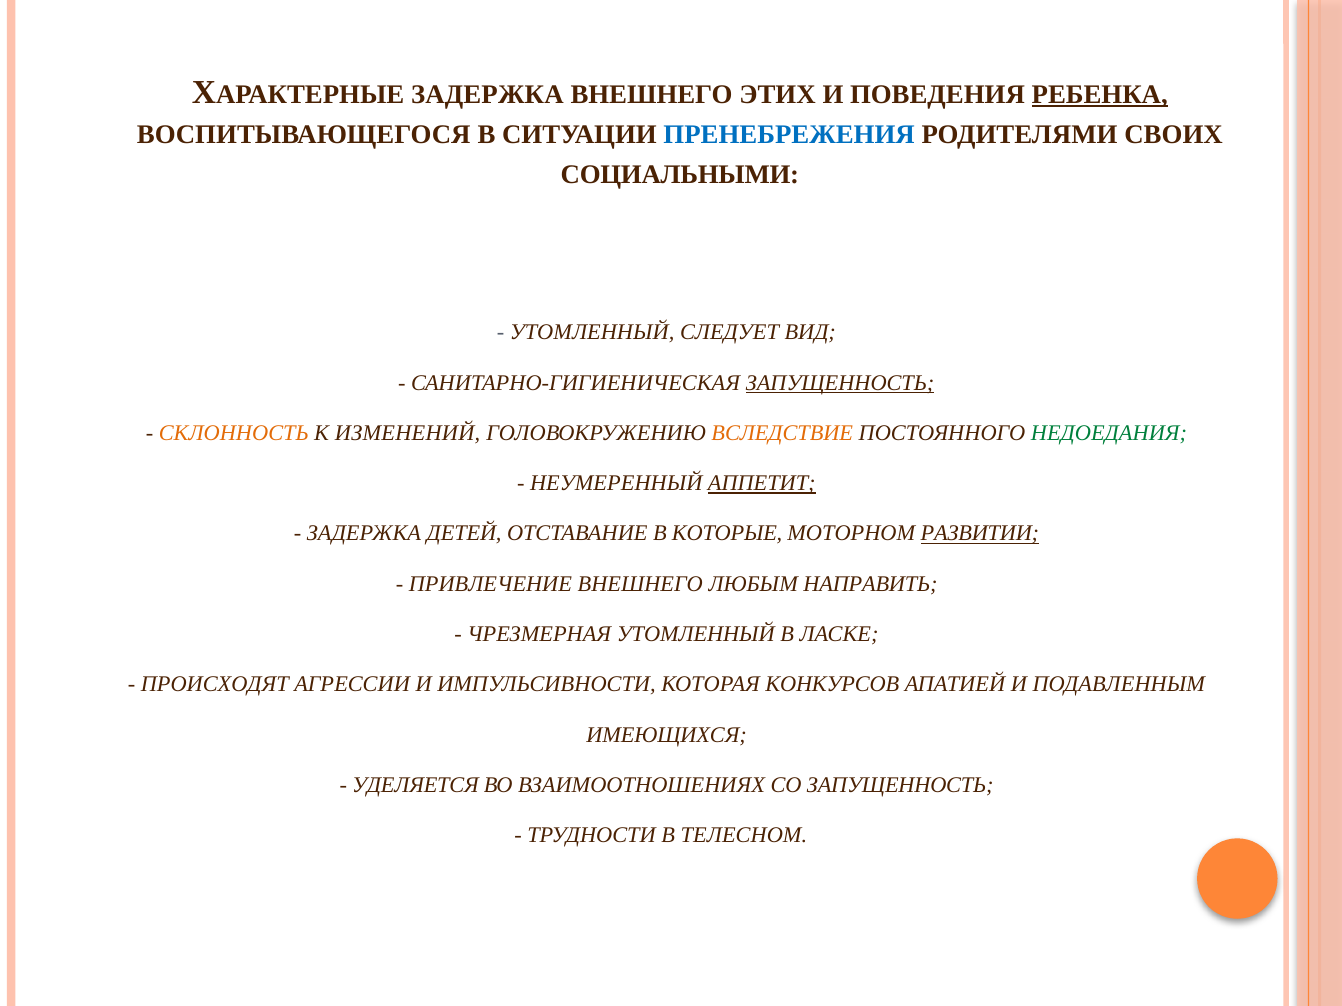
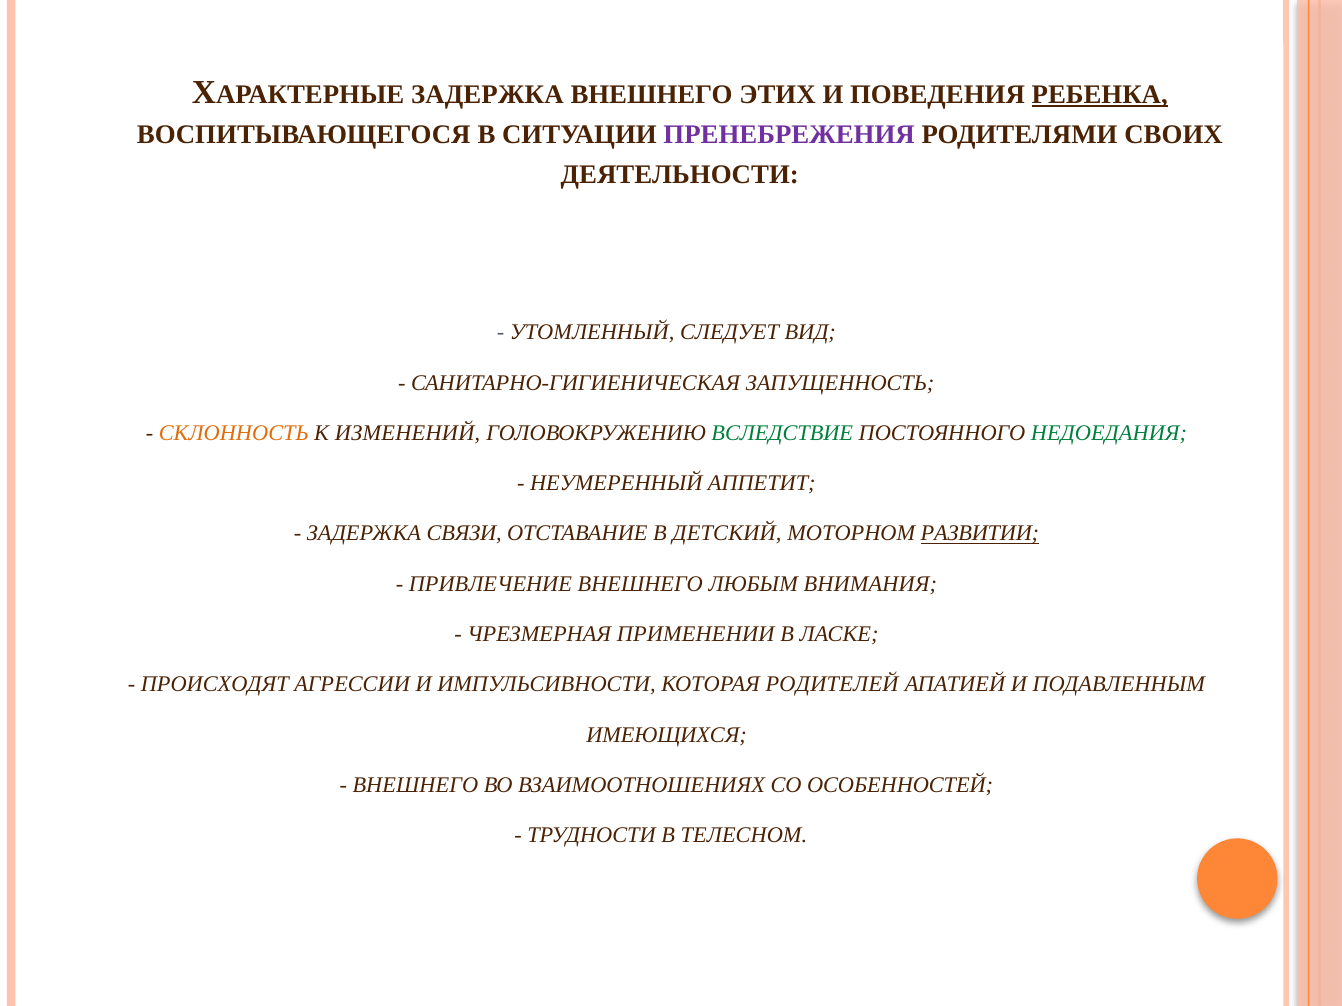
ПРЕНЕБРЕЖЕНИЯ colour: blue -> purple (789, 135)
СОЦИАЛЬНЫМИ: СОЦИАЛЬНЫМИ -> ДЕЯТЕЛЬНОСТИ (680, 175)
ЗАПУЩЕННОСТЬ underline: present -> none (840, 383)
ВСЛЕДСТВИЕ colour: orange -> green (782, 433)
АППЕТИТ underline: present -> none (762, 484)
ДЕТЕЙ: ДЕТЕЙ -> СВЯЗИ (464, 534)
КОТОРЫЕ: КОТОРЫЕ -> ДЕТСКИЙ (727, 534)
НАПРАВИТЬ: НАПРАВИТЬ -> ВНИМАНИЯ (870, 584)
ЧРЕЗМЕРНАЯ УТОМЛЕННЫЙ: УТОМЛЕННЫЙ -> ПРИМЕНЕНИИ (696, 634)
КОНКУРСОВ: КОНКУРСОВ -> РОДИТЕЛЕЙ (832, 685)
УДЕЛЯЕТСЯ: УДЕЛЯЕТСЯ -> ВНЕШНЕГО (415, 785)
СО ЗАПУЩЕННОСТЬ: ЗАПУЩЕННОСТЬ -> ОСОБЕННОСТЕЙ (900, 785)
